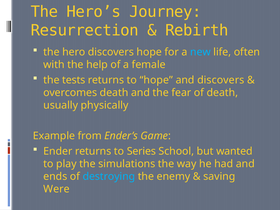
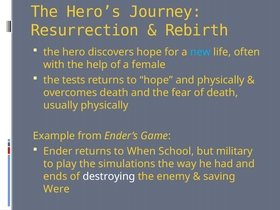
and discovers: discovers -> physically (221, 80)
Series: Series -> When (141, 151)
wanted: wanted -> military (234, 151)
destroying colour: light blue -> white (109, 176)
